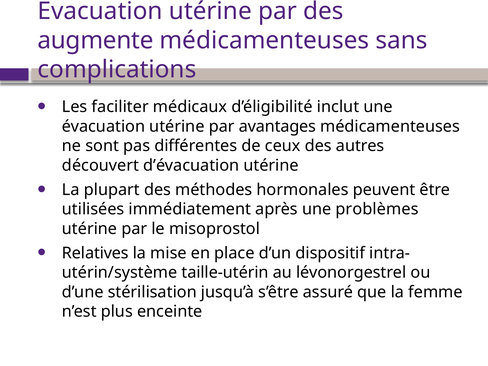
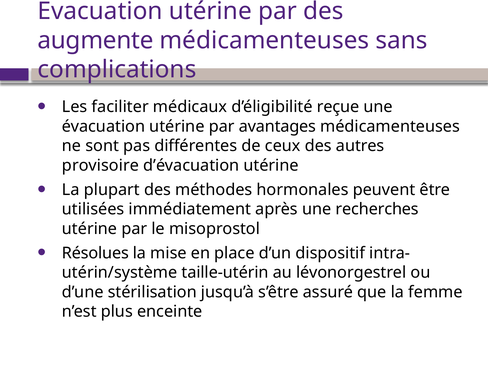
inclut: inclut -> reçue (338, 107)
découvert: découvert -> provisoire (101, 165)
problèmes: problèmes -> recherches (377, 209)
Relatives: Relatives -> Résolues (95, 253)
